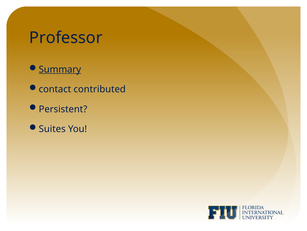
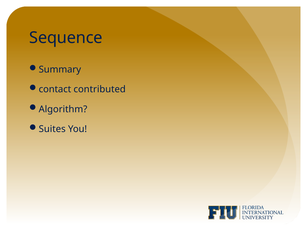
Professor: Professor -> Sequence (66, 38)
Summary underline: present -> none (60, 69)
Persistent: Persistent -> Algorithm (63, 109)
